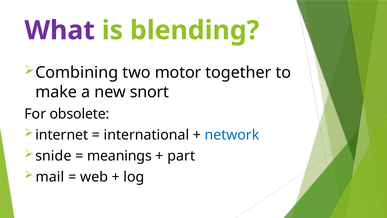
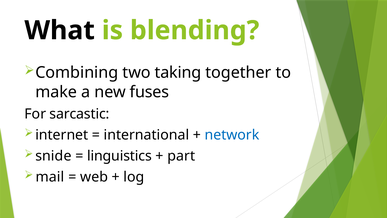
What colour: purple -> black (60, 30)
motor: motor -> taking (178, 72)
snort: snort -> fuses (149, 92)
obsolete: obsolete -> sarcastic (79, 114)
meanings: meanings -> linguistics (119, 156)
